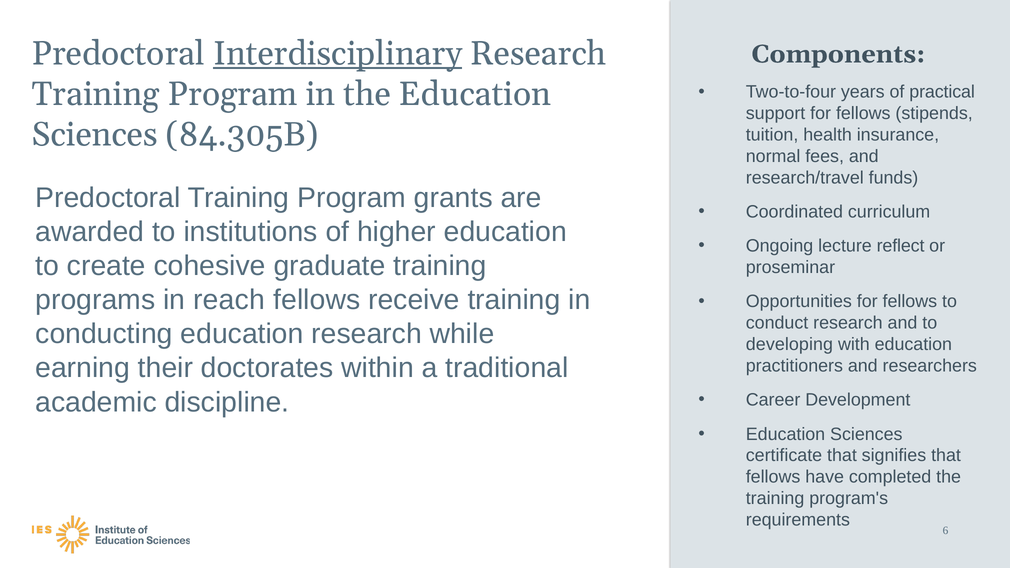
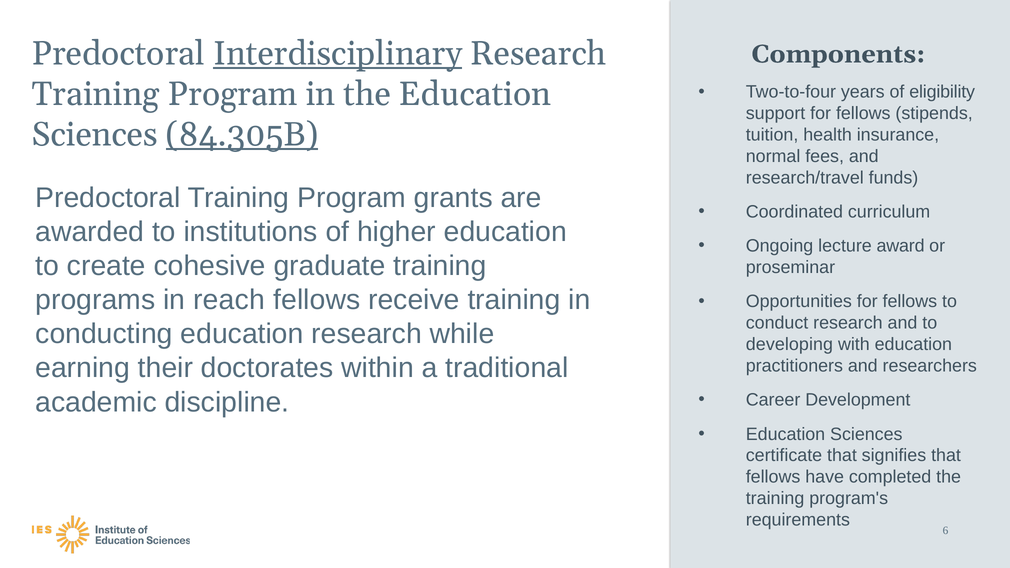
practical: practical -> eligibility (942, 92)
84.305B underline: none -> present (242, 135)
reflect: reflect -> award (901, 246)
